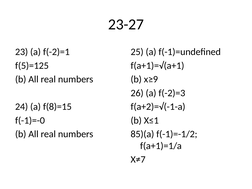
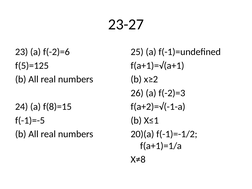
f(-2)=1: f(-2)=1 -> f(-2)=6 (56, 52)
x≥9: x≥9 -> x≥2 (151, 79)
f(-1)=-0: f(-1)=-0 -> f(-1)=-5 (30, 120)
85)(a: 85)(a -> 20)(a (142, 134)
X≠7: X≠7 -> X≠8 (138, 160)
